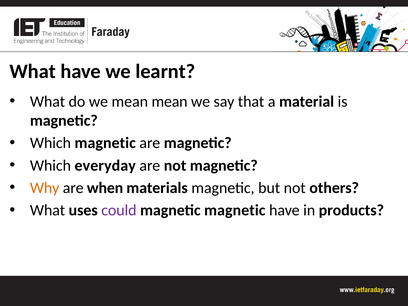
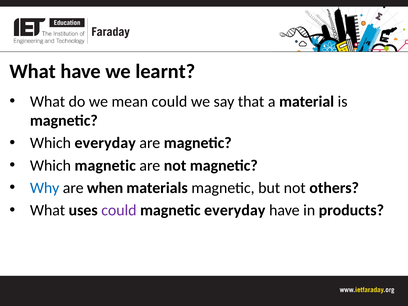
mean mean: mean -> could (169, 102)
Which magnetic: magnetic -> everyday (105, 143)
Which everyday: everyday -> magnetic (105, 165)
Why colour: orange -> blue (45, 188)
magnetic magnetic: magnetic -> everyday (235, 210)
